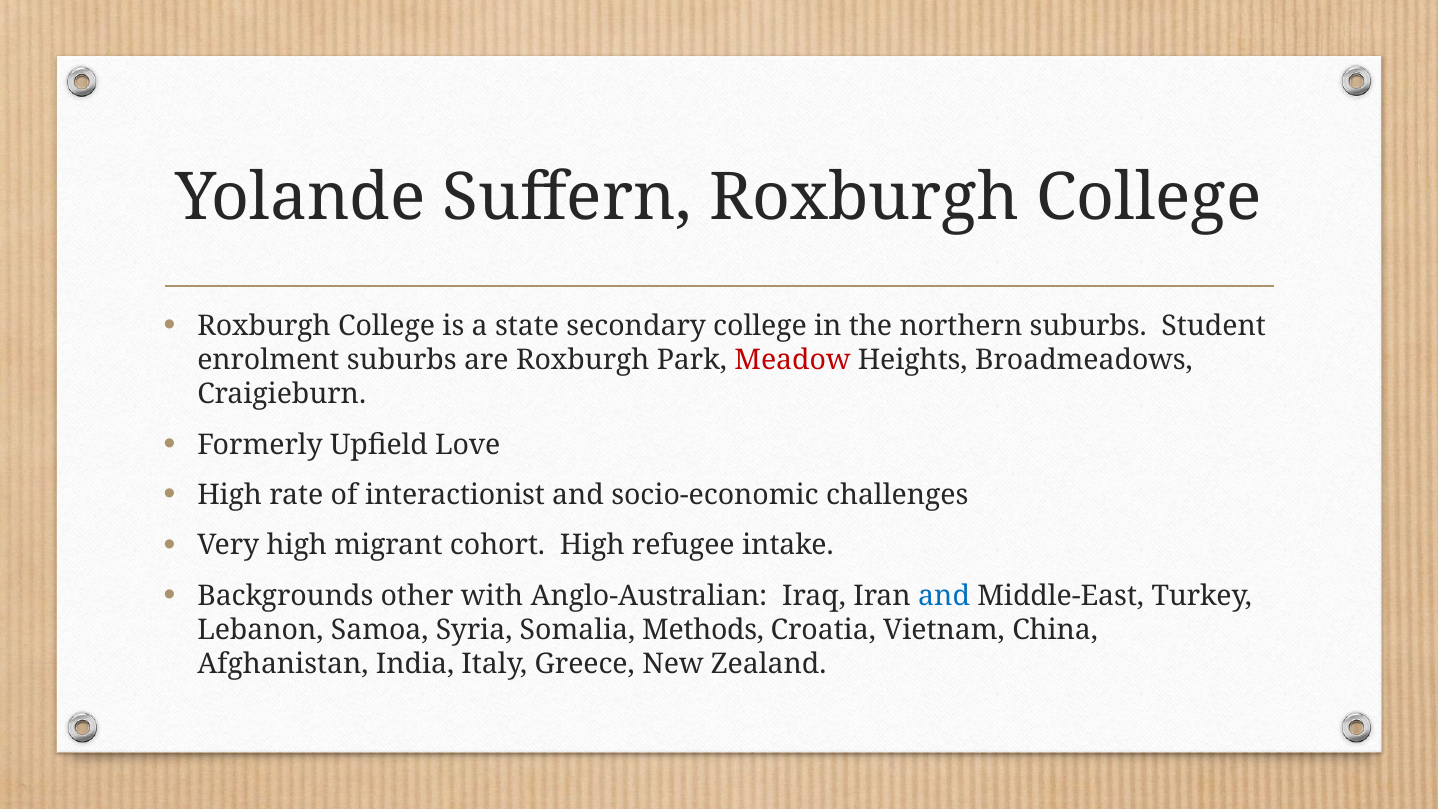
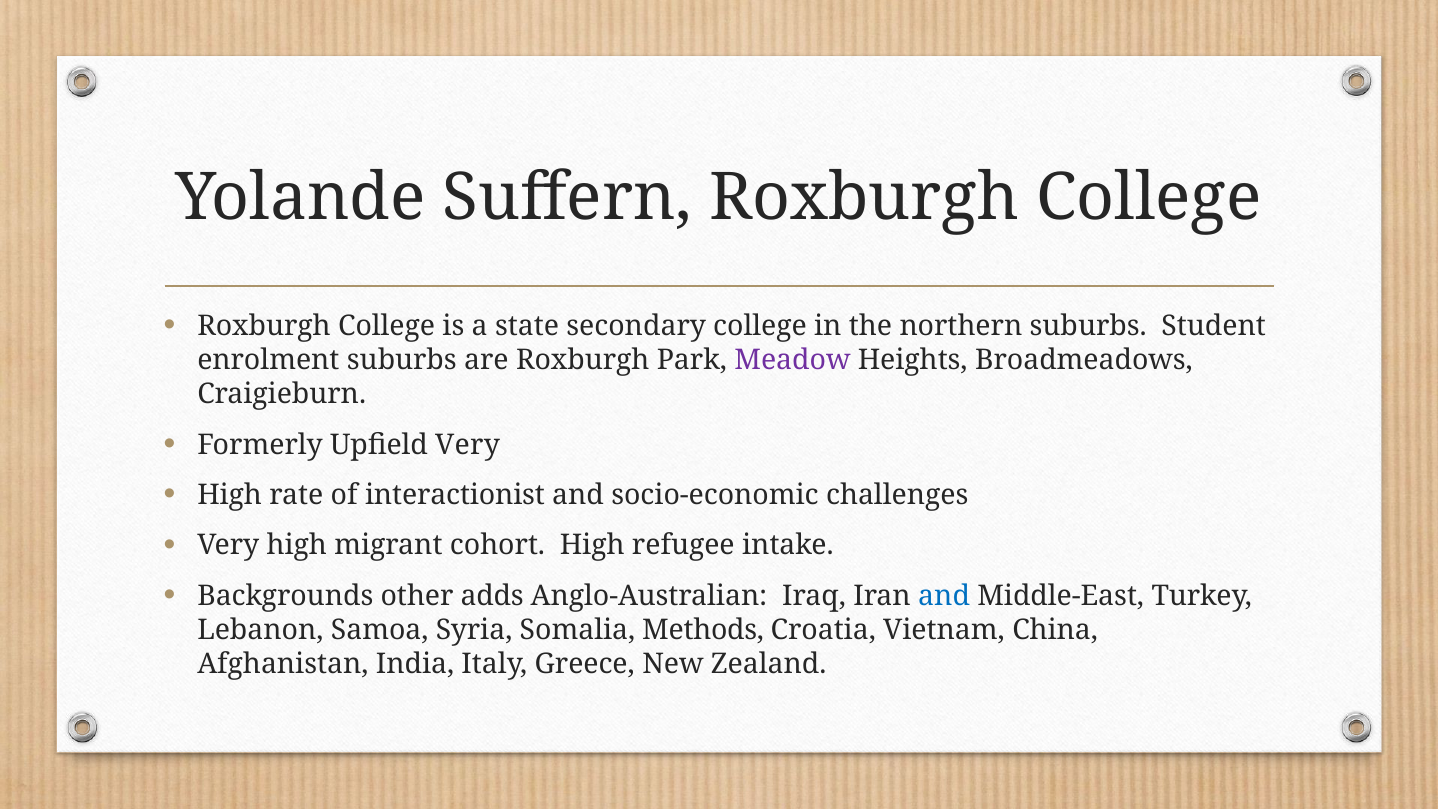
Meadow colour: red -> purple (792, 360)
Upfield Love: Love -> Very (468, 445)
with: with -> adds (492, 596)
